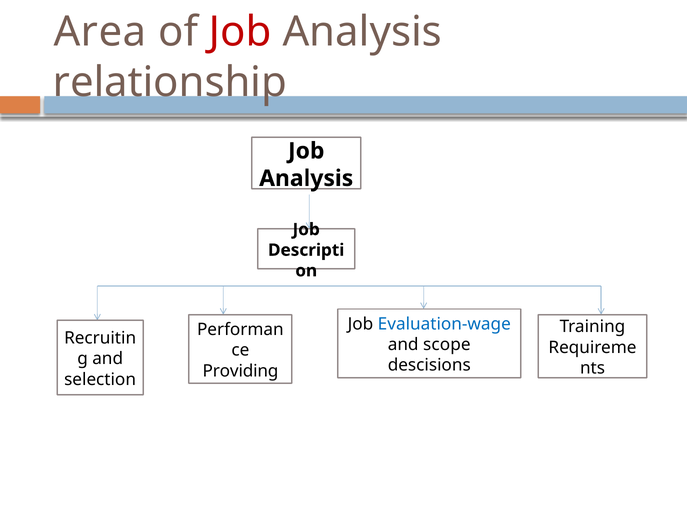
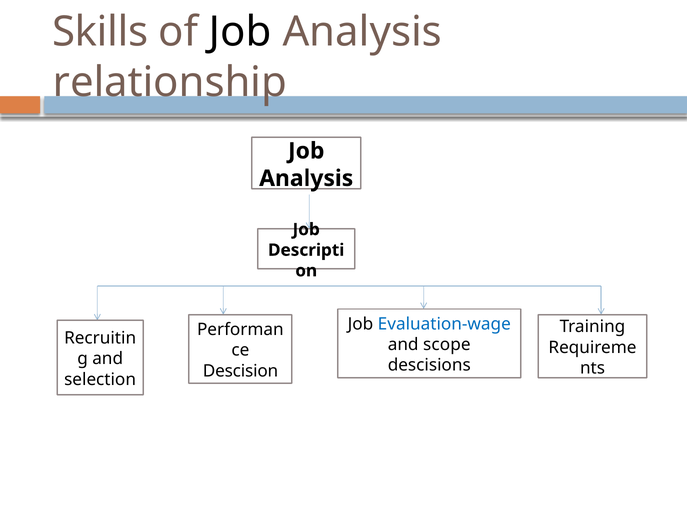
Area: Area -> Skills (100, 32)
Job colour: red -> black (240, 32)
Providing: Providing -> Descision (241, 371)
